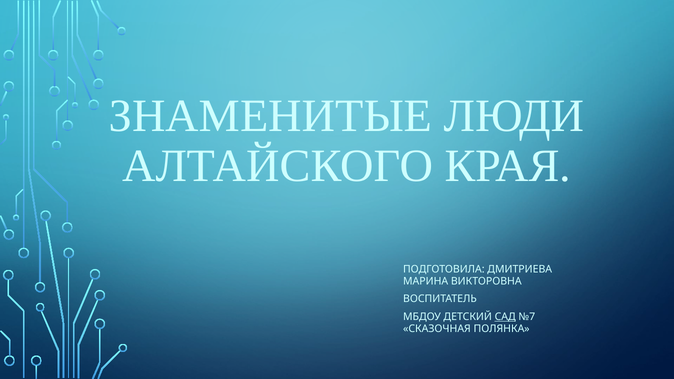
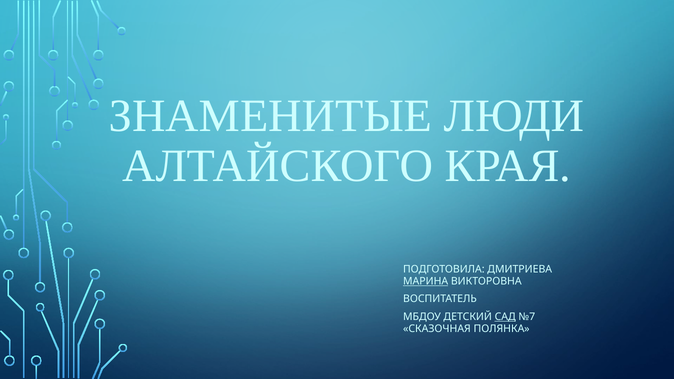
МАРИНА underline: none -> present (426, 281)
